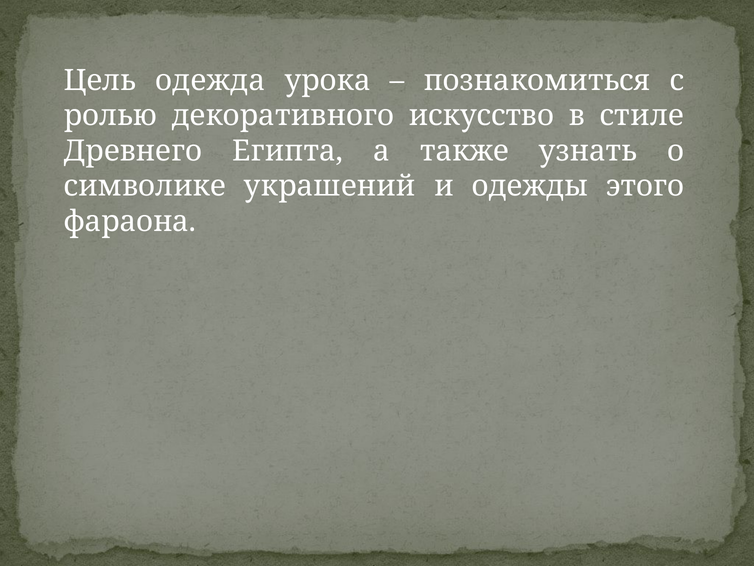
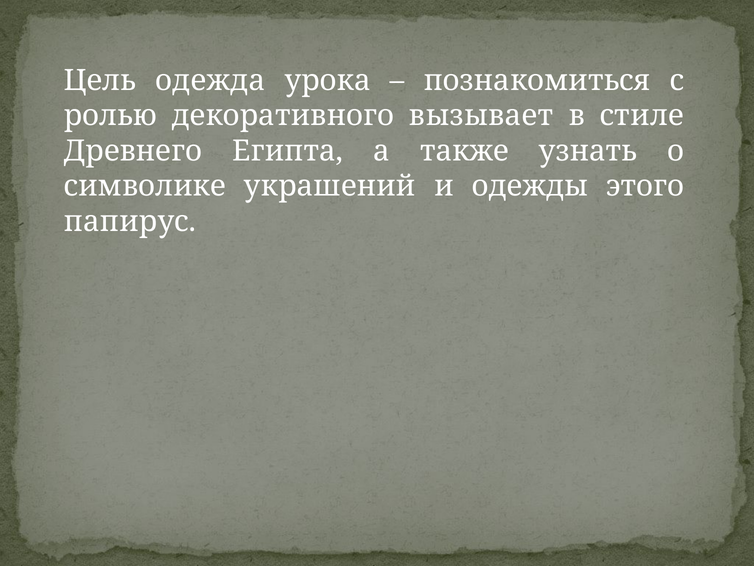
искусство: искусство -> вызывает (481, 116)
фараона: фараона -> папирус (130, 221)
